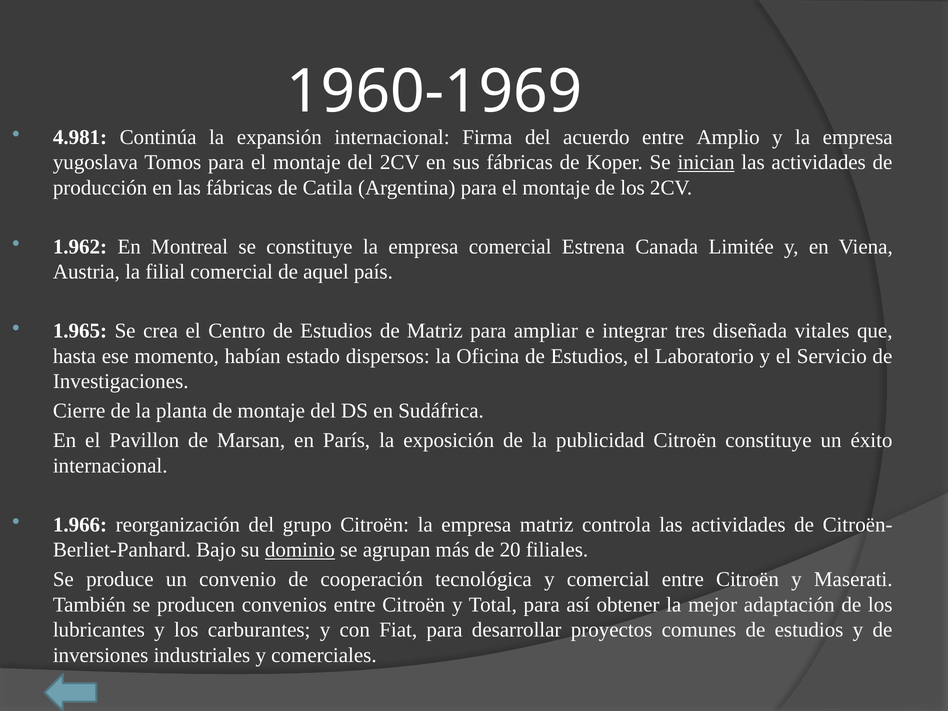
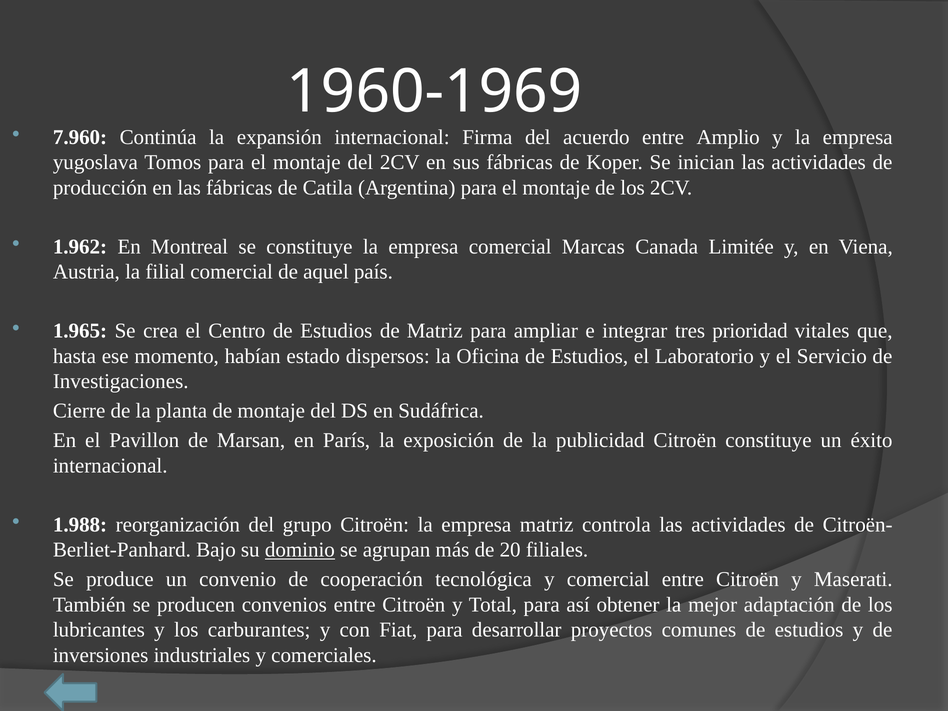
4.981: 4.981 -> 7.960 (80, 137)
inician underline: present -> none (706, 163)
Estrena: Estrena -> Marcas (593, 247)
diseñada: diseñada -> prioridad (750, 331)
1.966: 1.966 -> 1.988 (80, 525)
